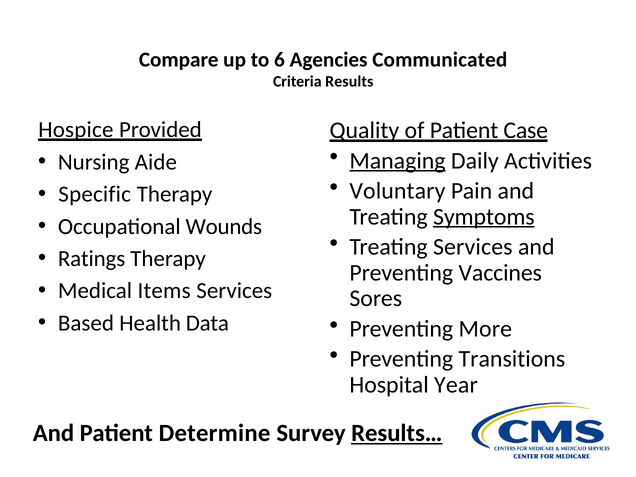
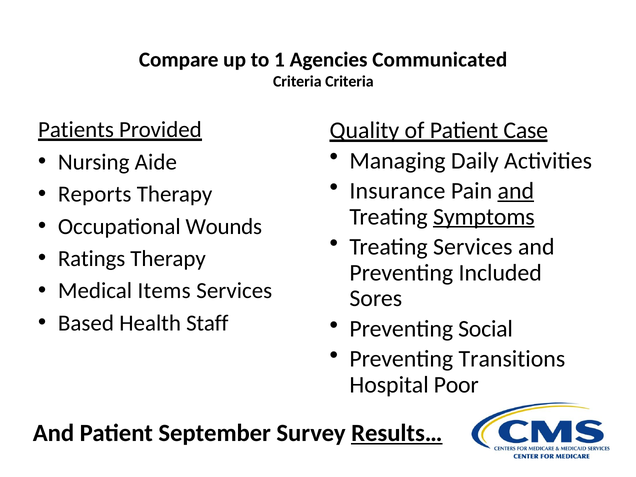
6: 6 -> 1 (279, 60)
Criteria Results: Results -> Criteria (349, 82)
Hospice: Hospice -> Patients (76, 130)
Managing underline: present -> none (397, 161)
Voluntary: Voluntary -> Insurance (397, 191)
and underline: none -> present (516, 191)
Specific: Specific -> Reports (95, 194)
Vaccines: Vaccines -> Included (500, 273)
Data: Data -> Staff (207, 323)
More: More -> Social (486, 329)
Year: Year -> Poor (456, 385)
Determine: Determine -> September (215, 433)
